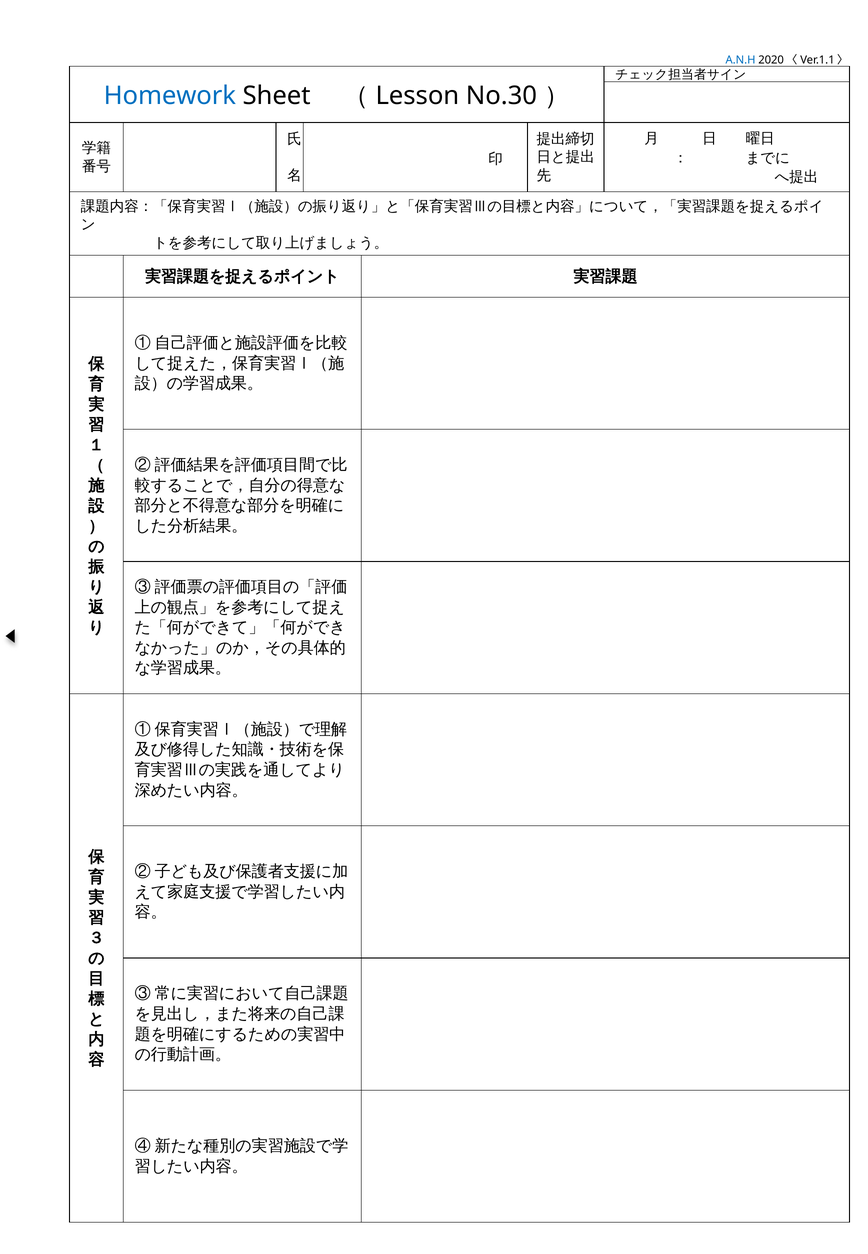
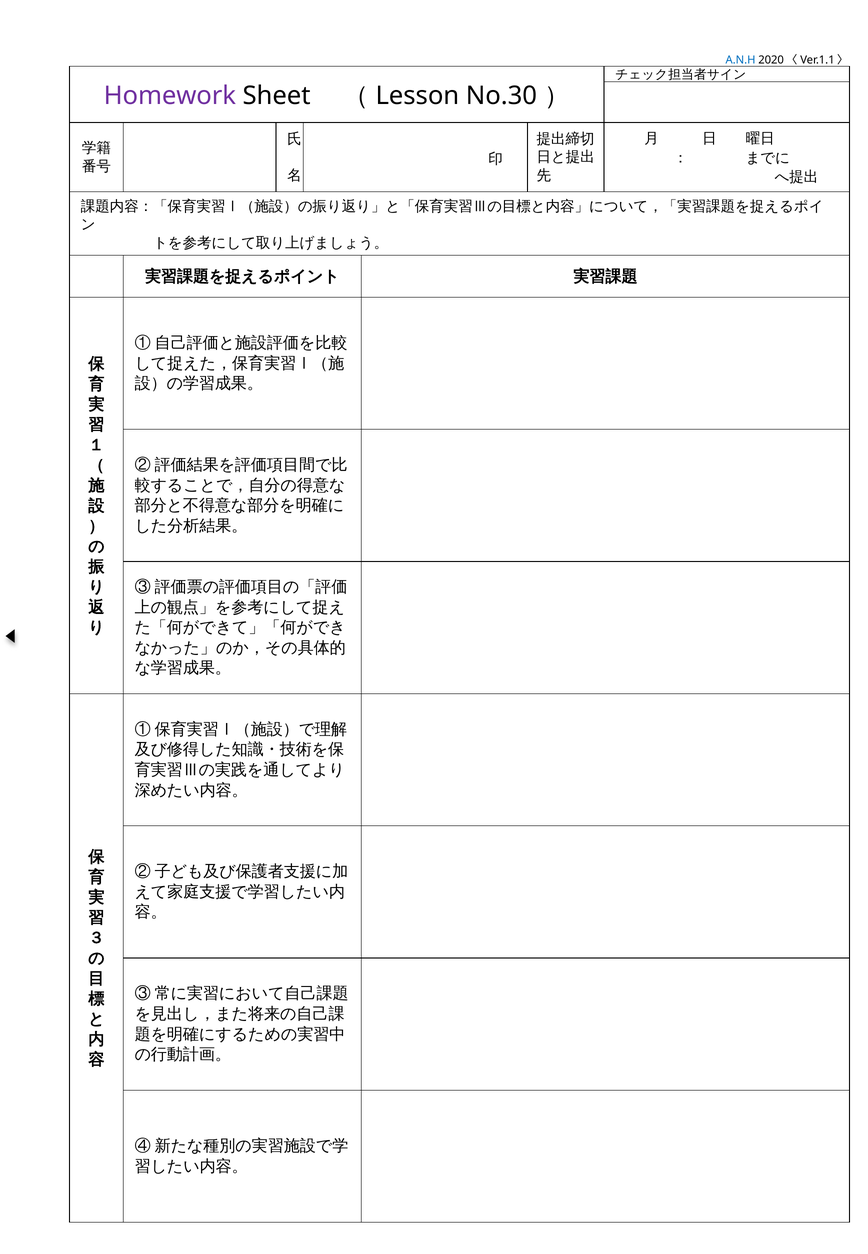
Homework colour: blue -> purple (170, 96)
